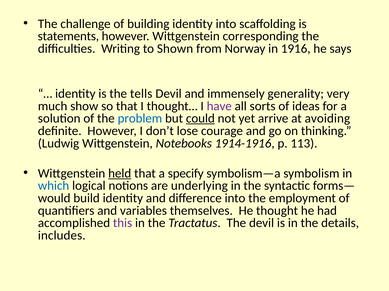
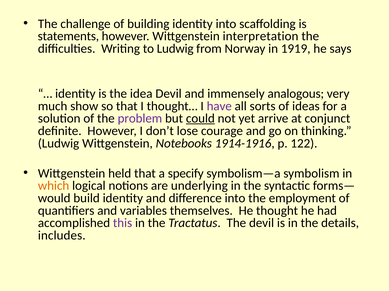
corresponding: corresponding -> interpretation (261, 36)
to Shown: Shown -> Ludwig (175, 49)
1916: 1916 -> 1919 (296, 49)
tells: tells -> idea (141, 94)
generality: generality -> analogous (296, 94)
problem colour: blue -> purple (140, 119)
avoiding: avoiding -> conjunct (327, 119)
113: 113 -> 122 (304, 144)
held underline: present -> none (120, 174)
which colour: blue -> orange (54, 186)
